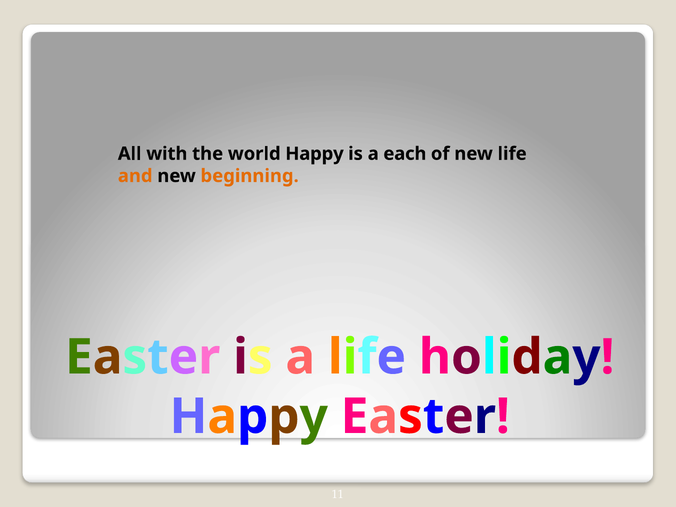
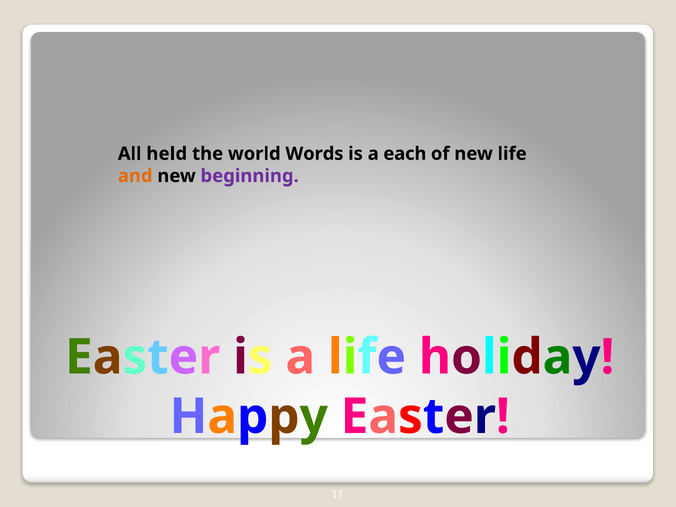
with: with -> held (167, 154)
world Happy: Happy -> Words (314, 154)
beginning colour: orange -> purple (250, 176)
